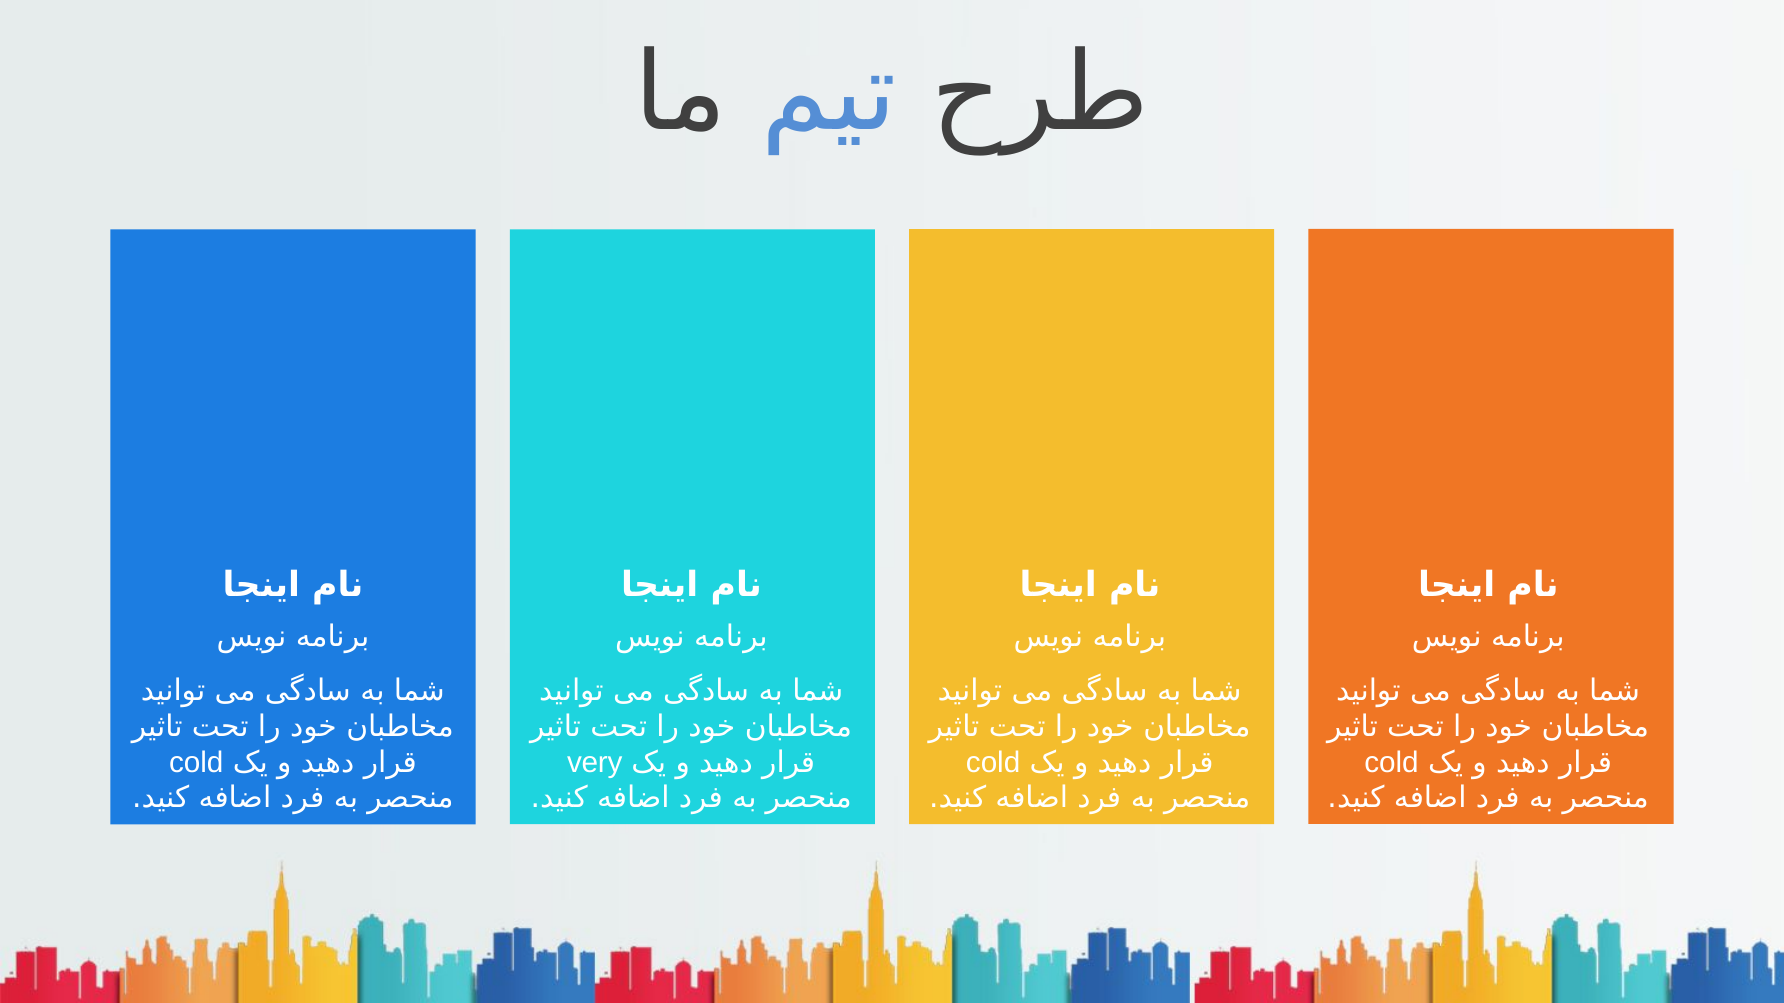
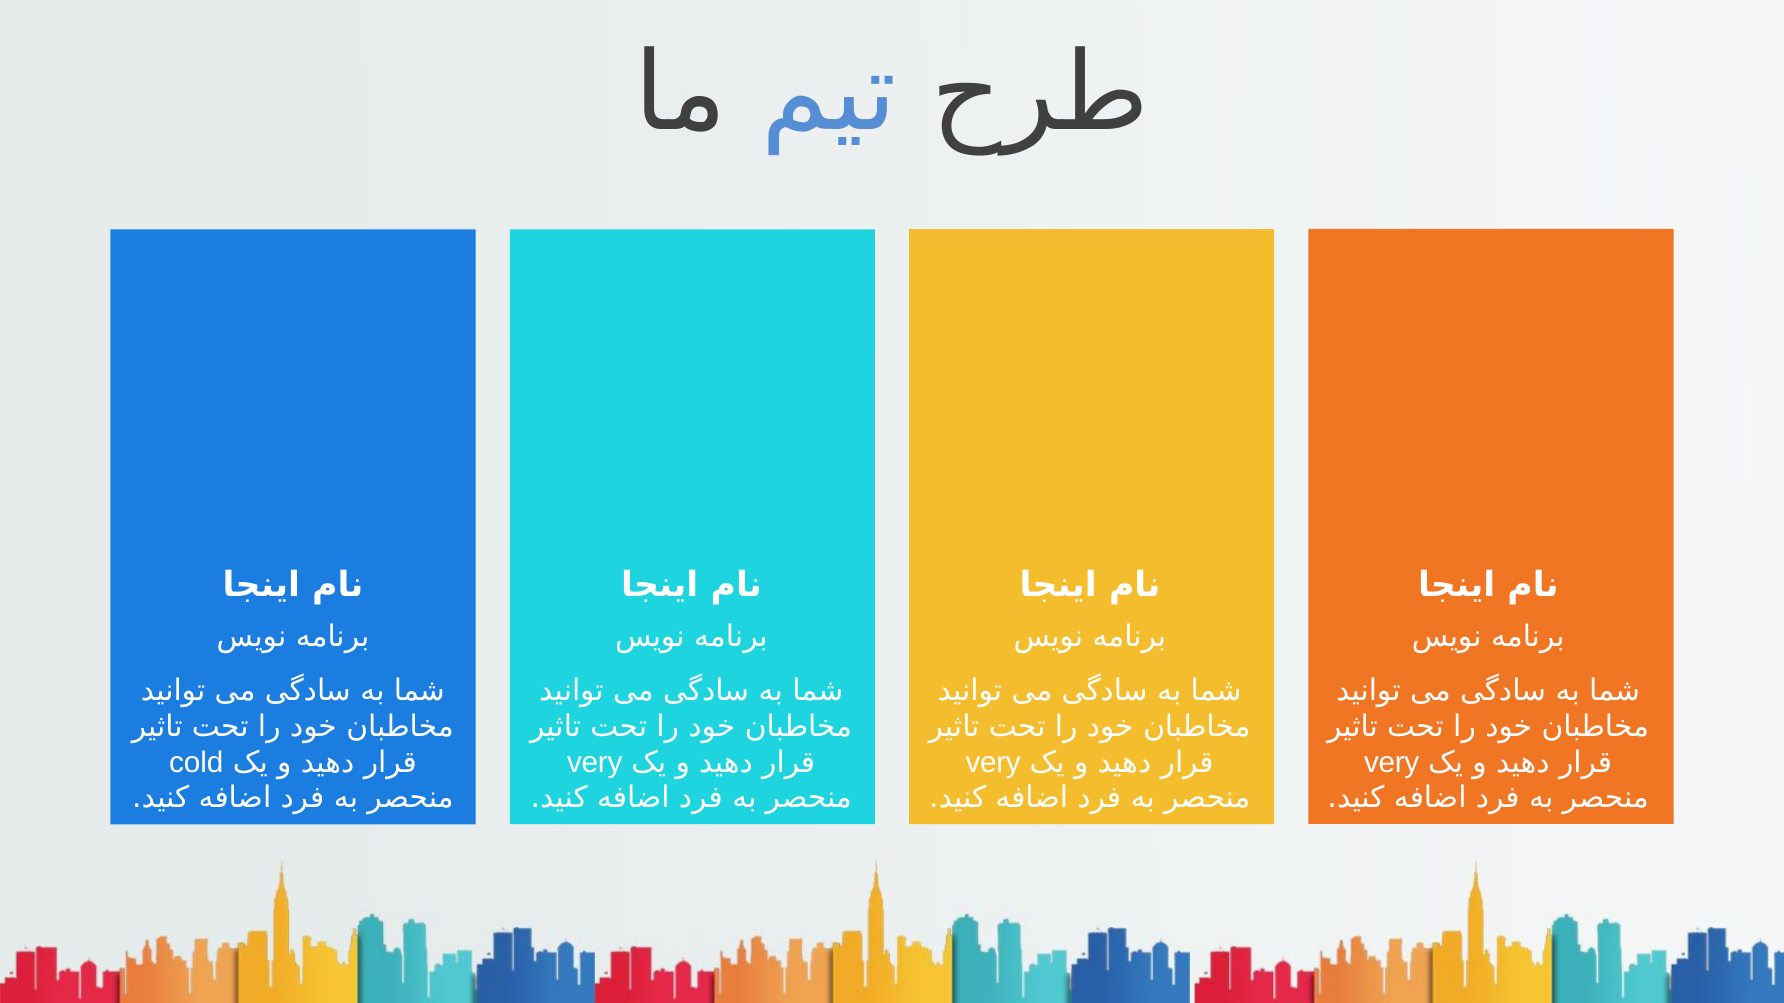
cold: cold -> very (993, 763)
cold: cold -> very (1392, 763)
